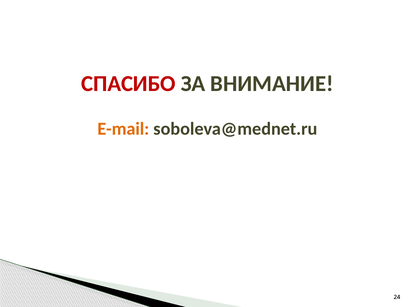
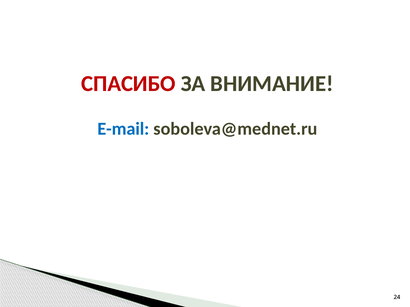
E-mail colour: orange -> blue (123, 129)
